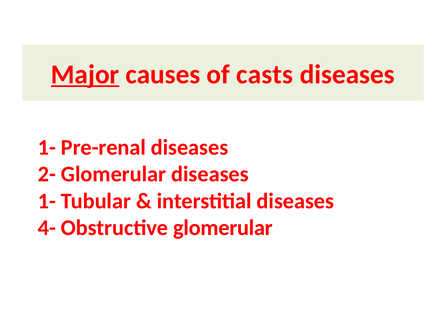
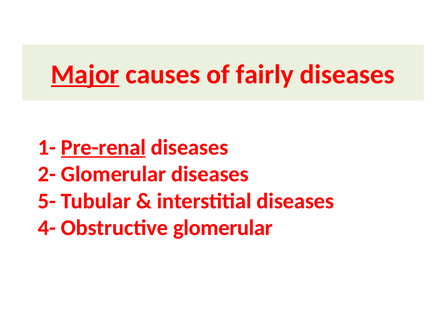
casts: casts -> fairly (265, 74)
Pre-renal underline: none -> present (103, 147)
1-: 1- -> 5- (47, 201)
